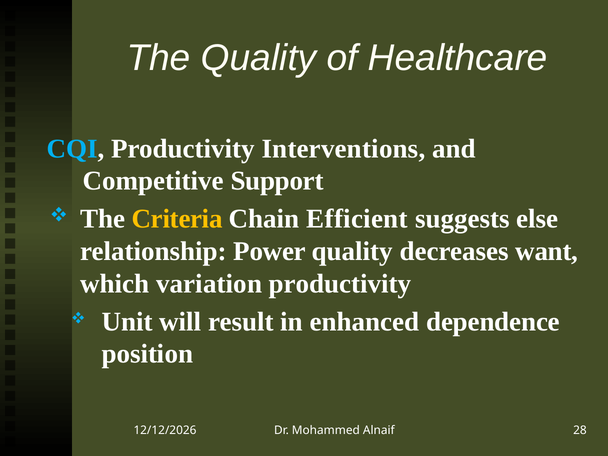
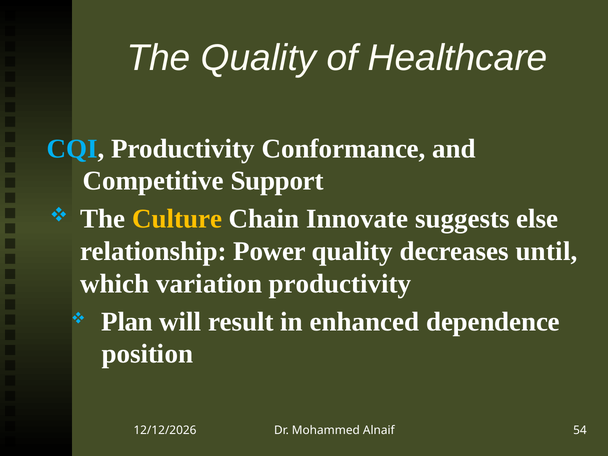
Interventions: Interventions -> Conformance (344, 149)
Criteria: Criteria -> Culture (177, 219)
Efficient: Efficient -> Innovate (357, 219)
want: want -> until (547, 251)
Unit: Unit -> Plan (127, 322)
28: 28 -> 54 (580, 431)
